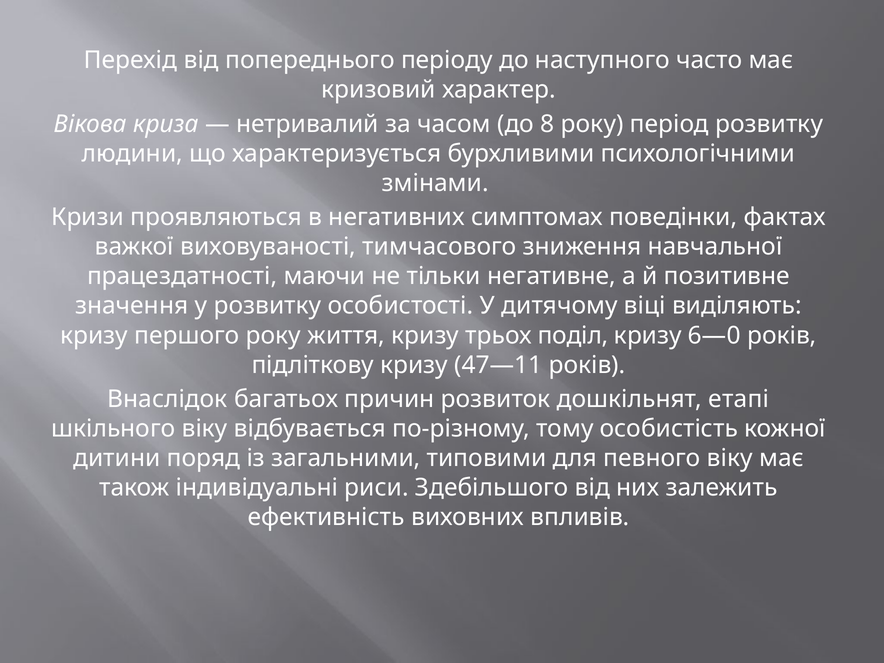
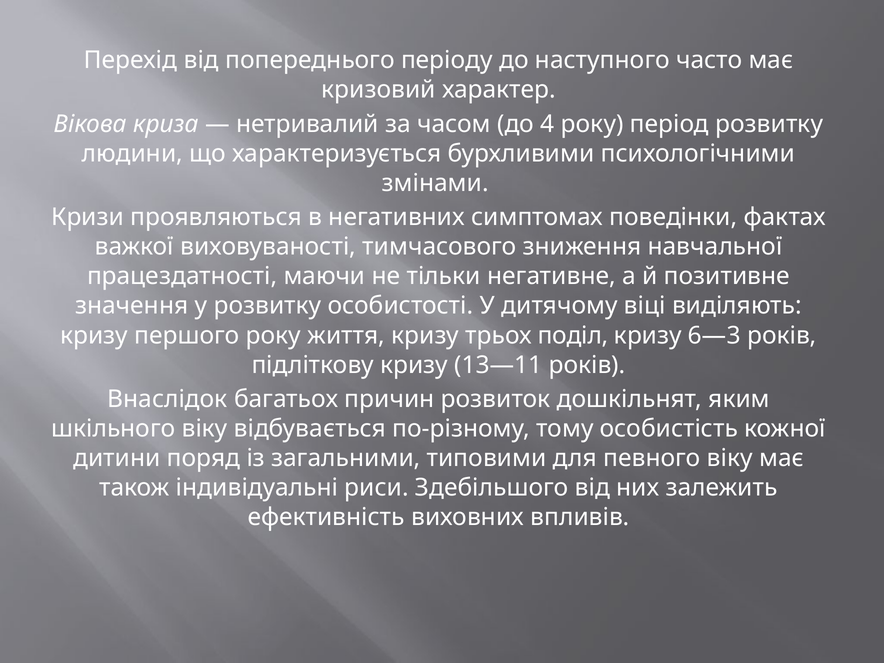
8: 8 -> 4 (548, 124)
6—0: 6—0 -> 6—3 (714, 335)
47—11: 47—11 -> 13—11 (498, 365)
етапі: етапі -> яким (739, 399)
